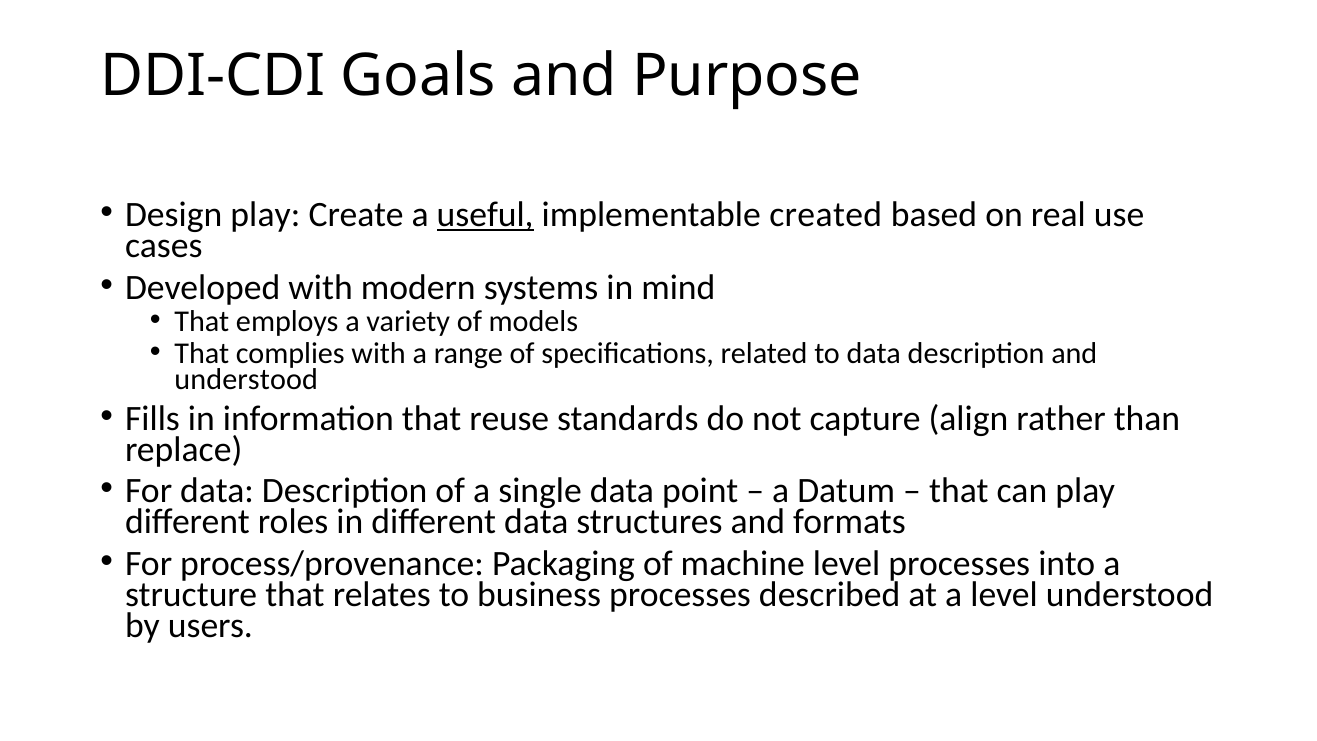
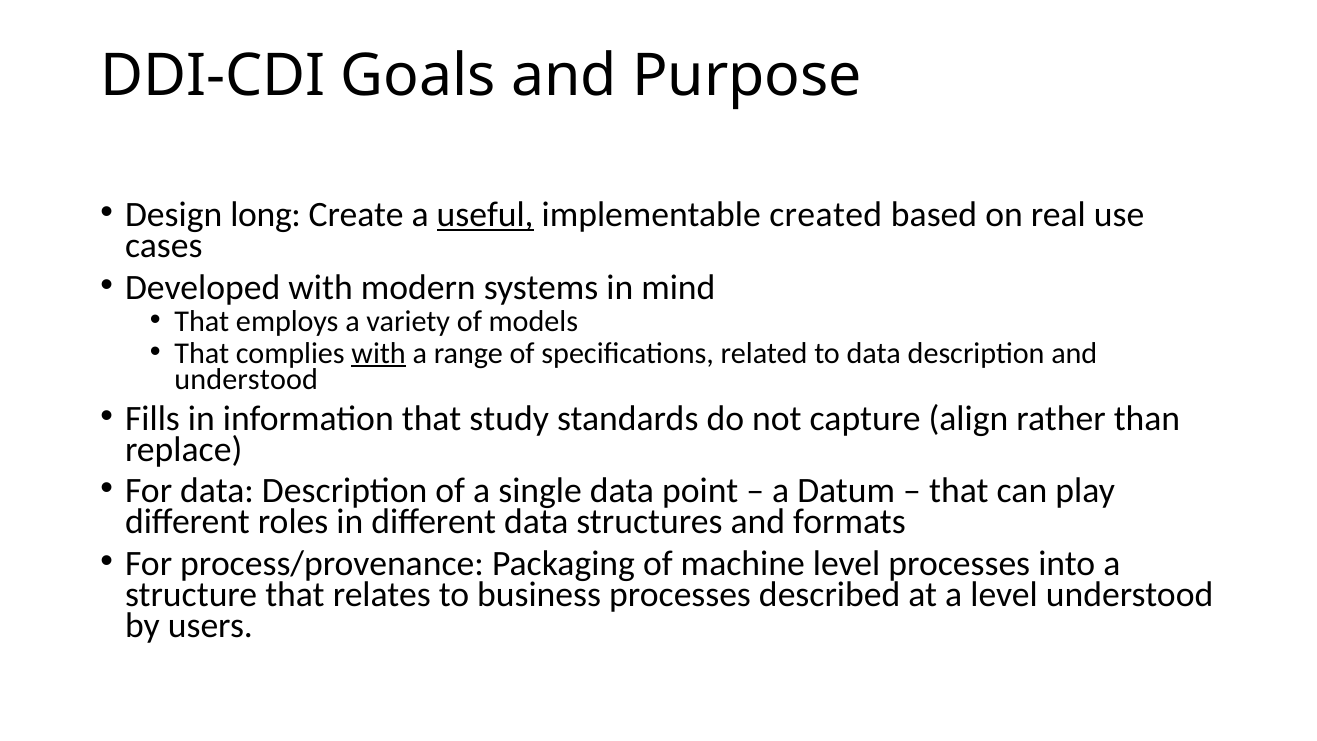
Design play: play -> long (266, 215)
with underline: none -> present (379, 353)
reuse: reuse -> study (509, 418)
